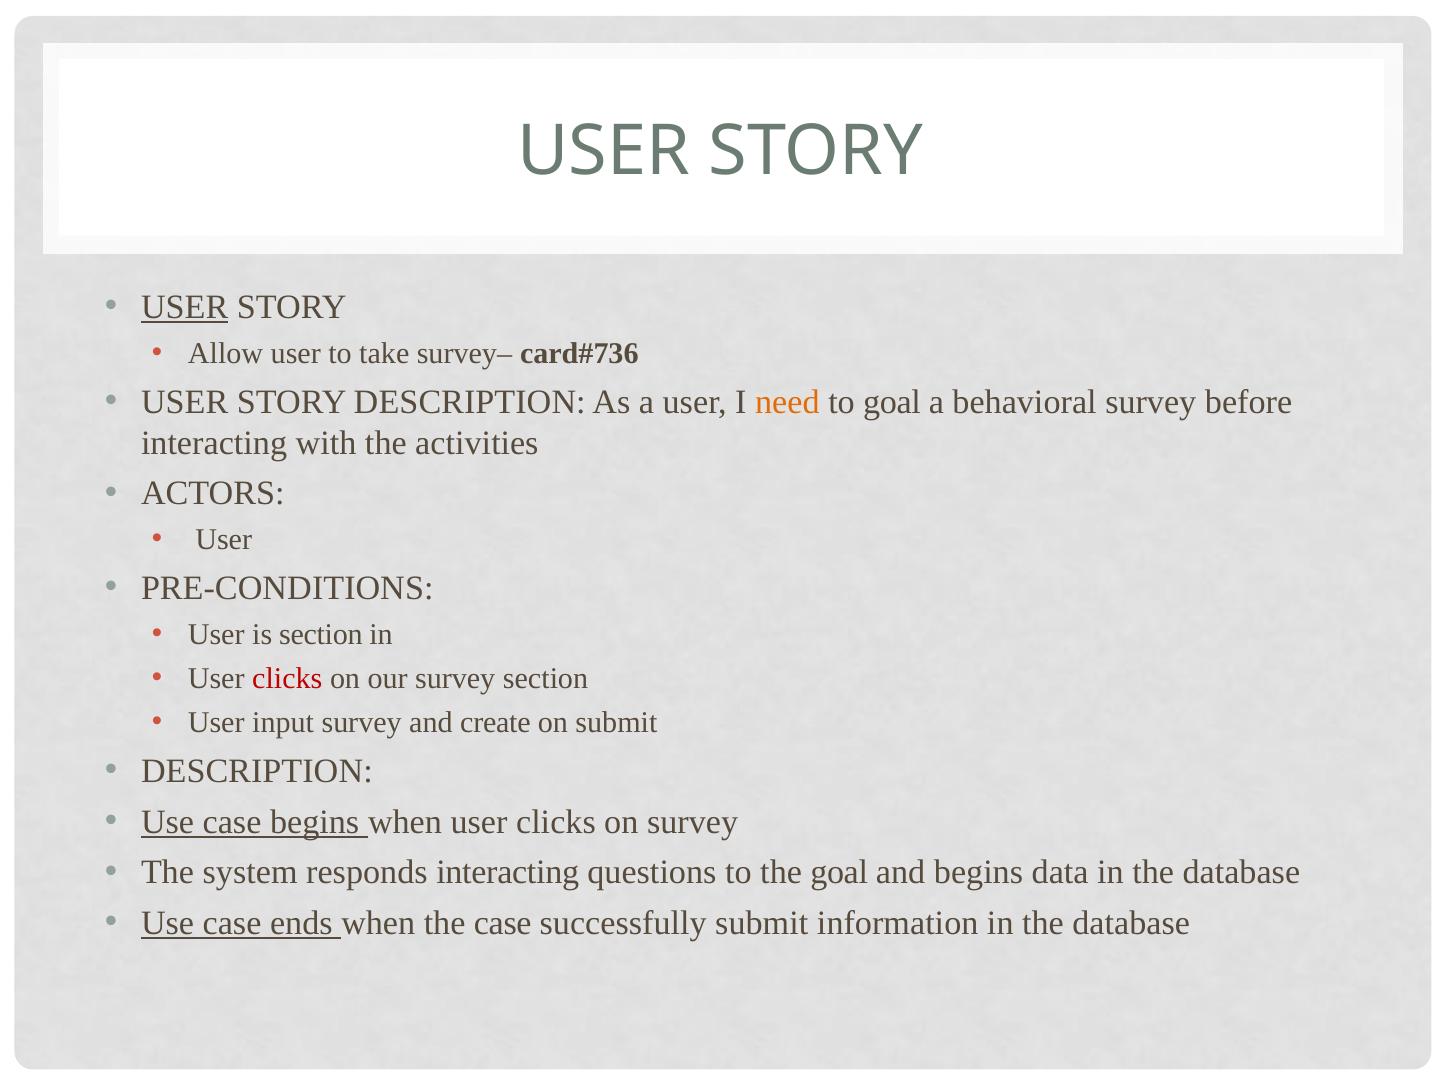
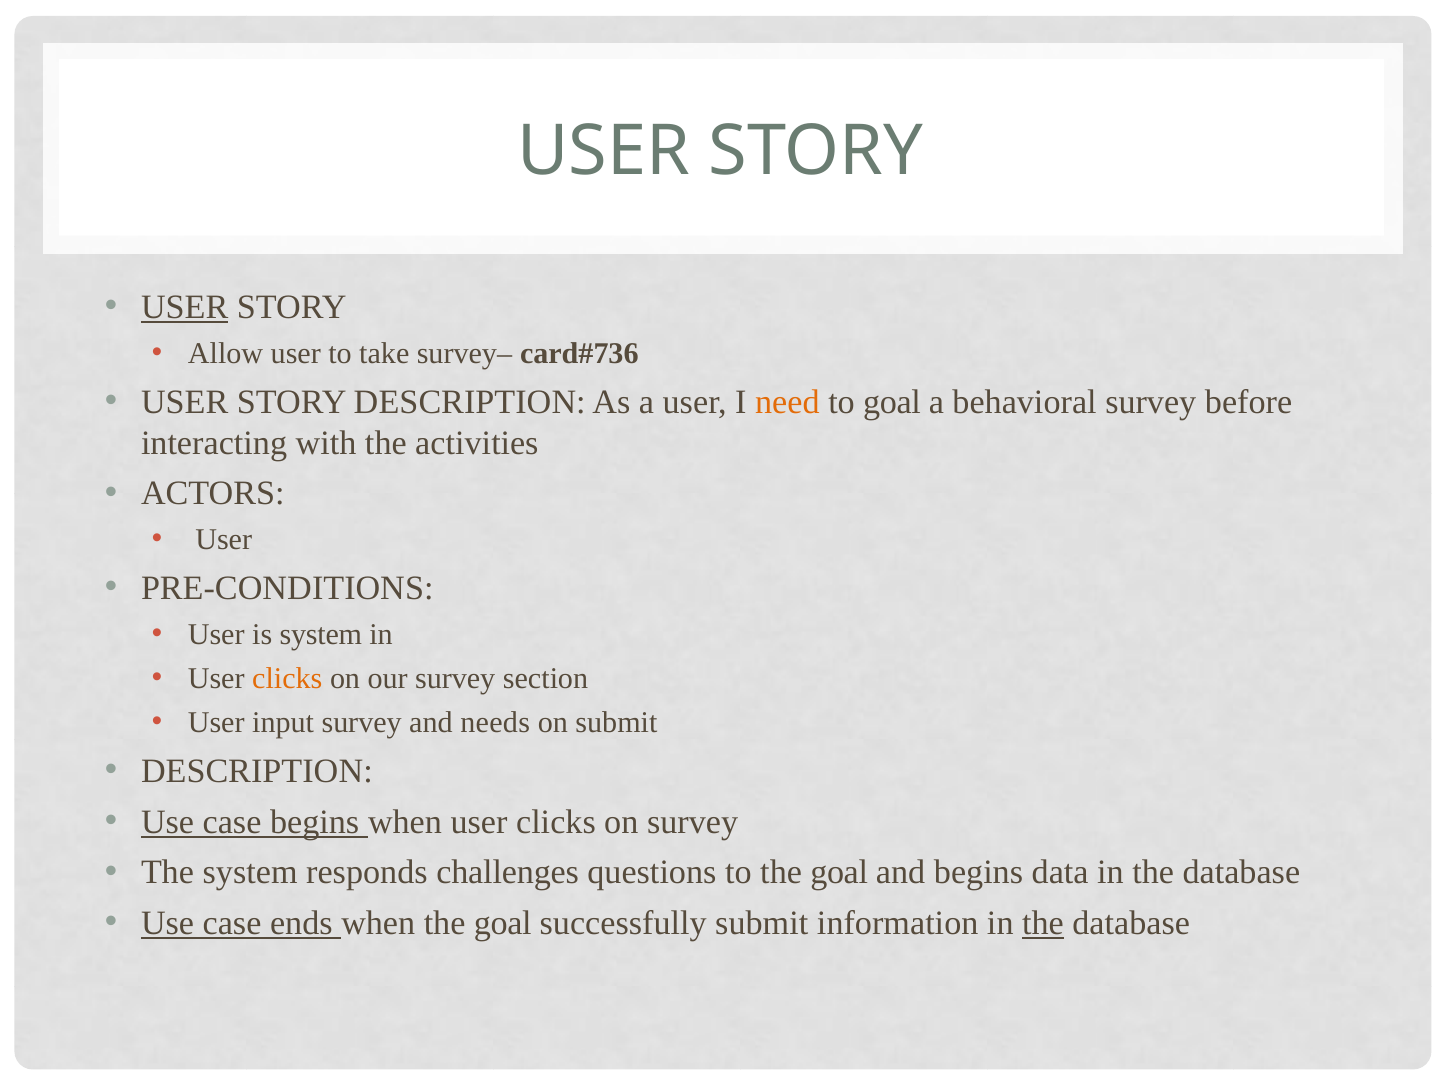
is section: section -> system (321, 635)
clicks colour: red -> orange (287, 679)
create: create -> needs (495, 723)
responds interacting: interacting -> challenges (508, 873)
when the case: case -> goal (503, 923)
the underline: none -> present (1043, 923)
